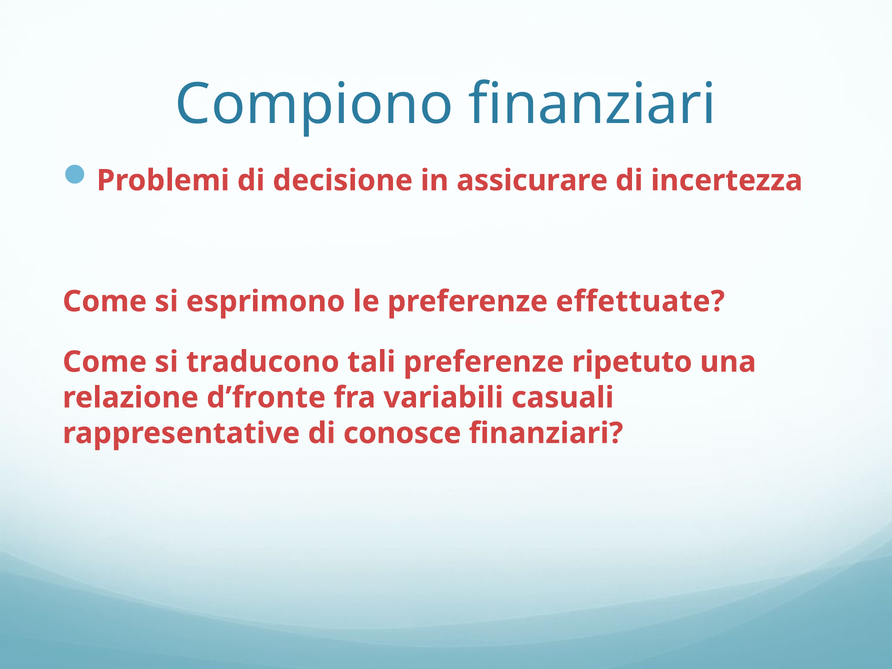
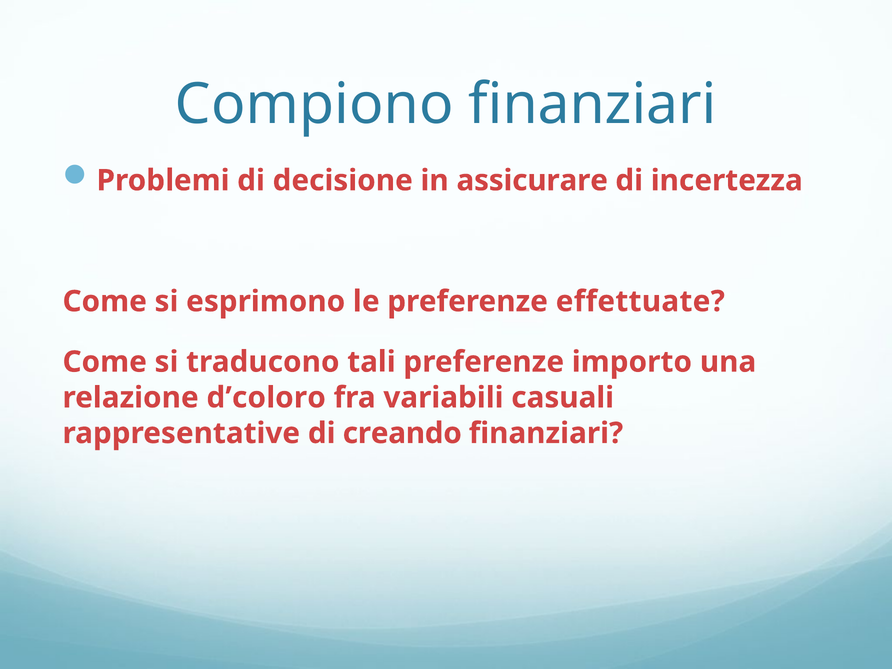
ripetuto: ripetuto -> importo (632, 362)
d’fronte: d’fronte -> d’coloro (266, 398)
conosce: conosce -> creando (402, 433)
